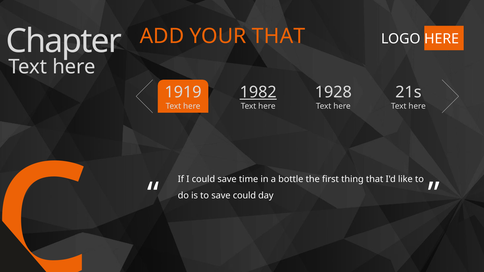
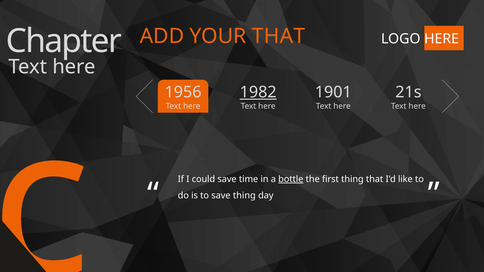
1919: 1919 -> 1956 (183, 92)
1928: 1928 -> 1901 (333, 92)
bottle underline: none -> present (291, 179)
save could: could -> thing (244, 196)
